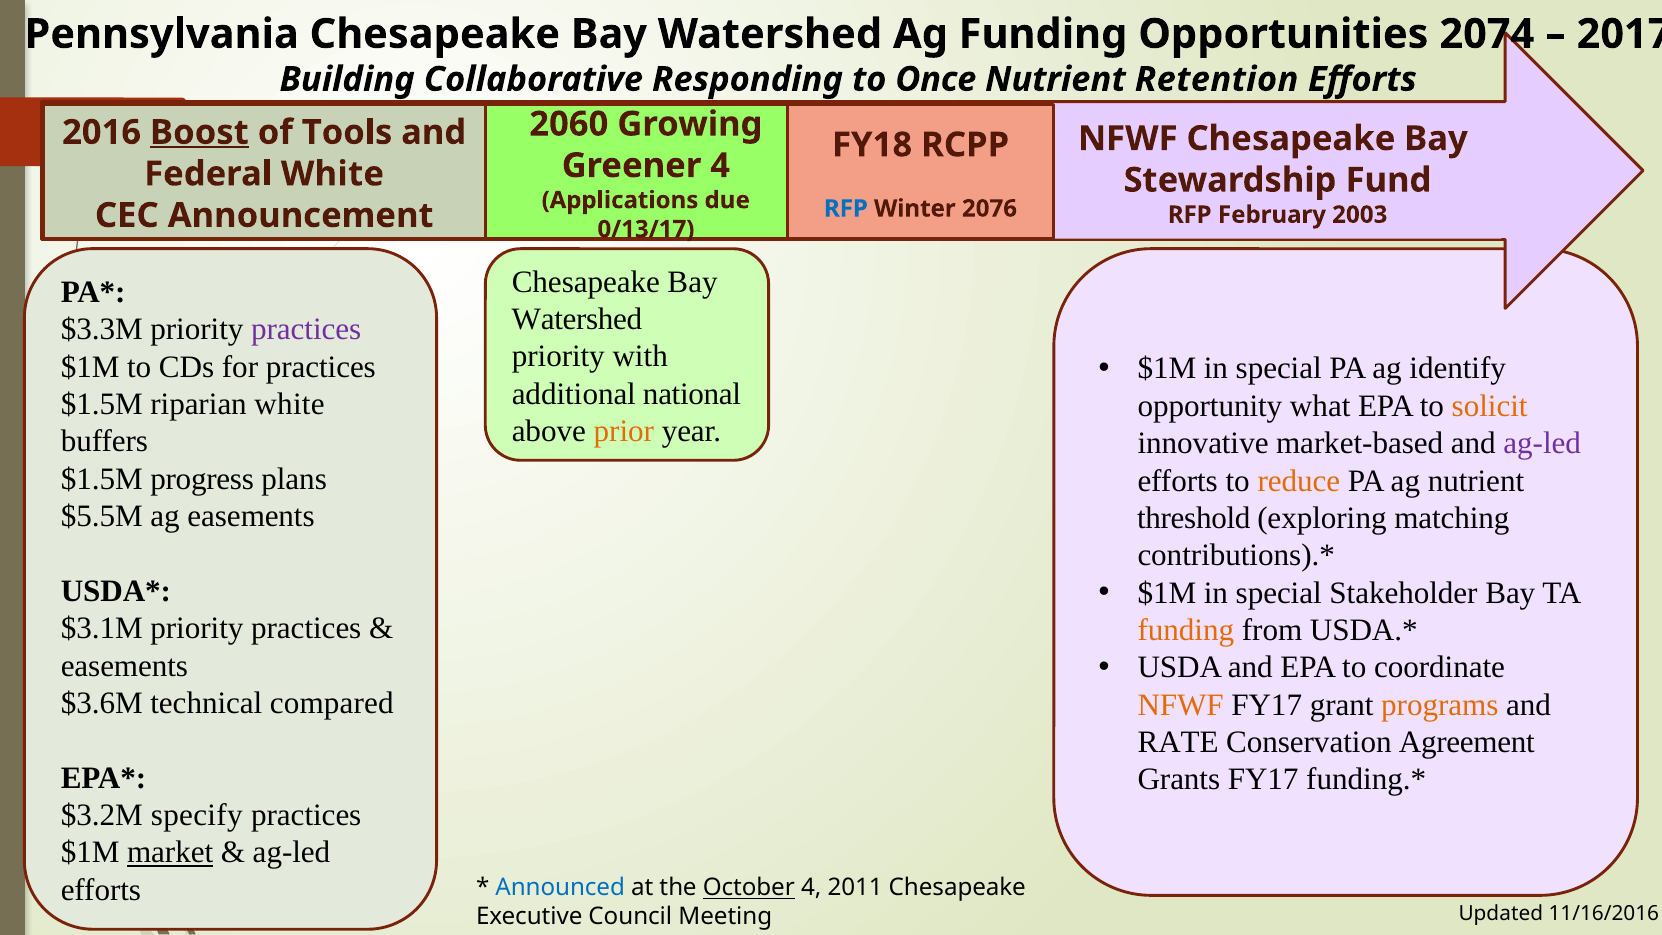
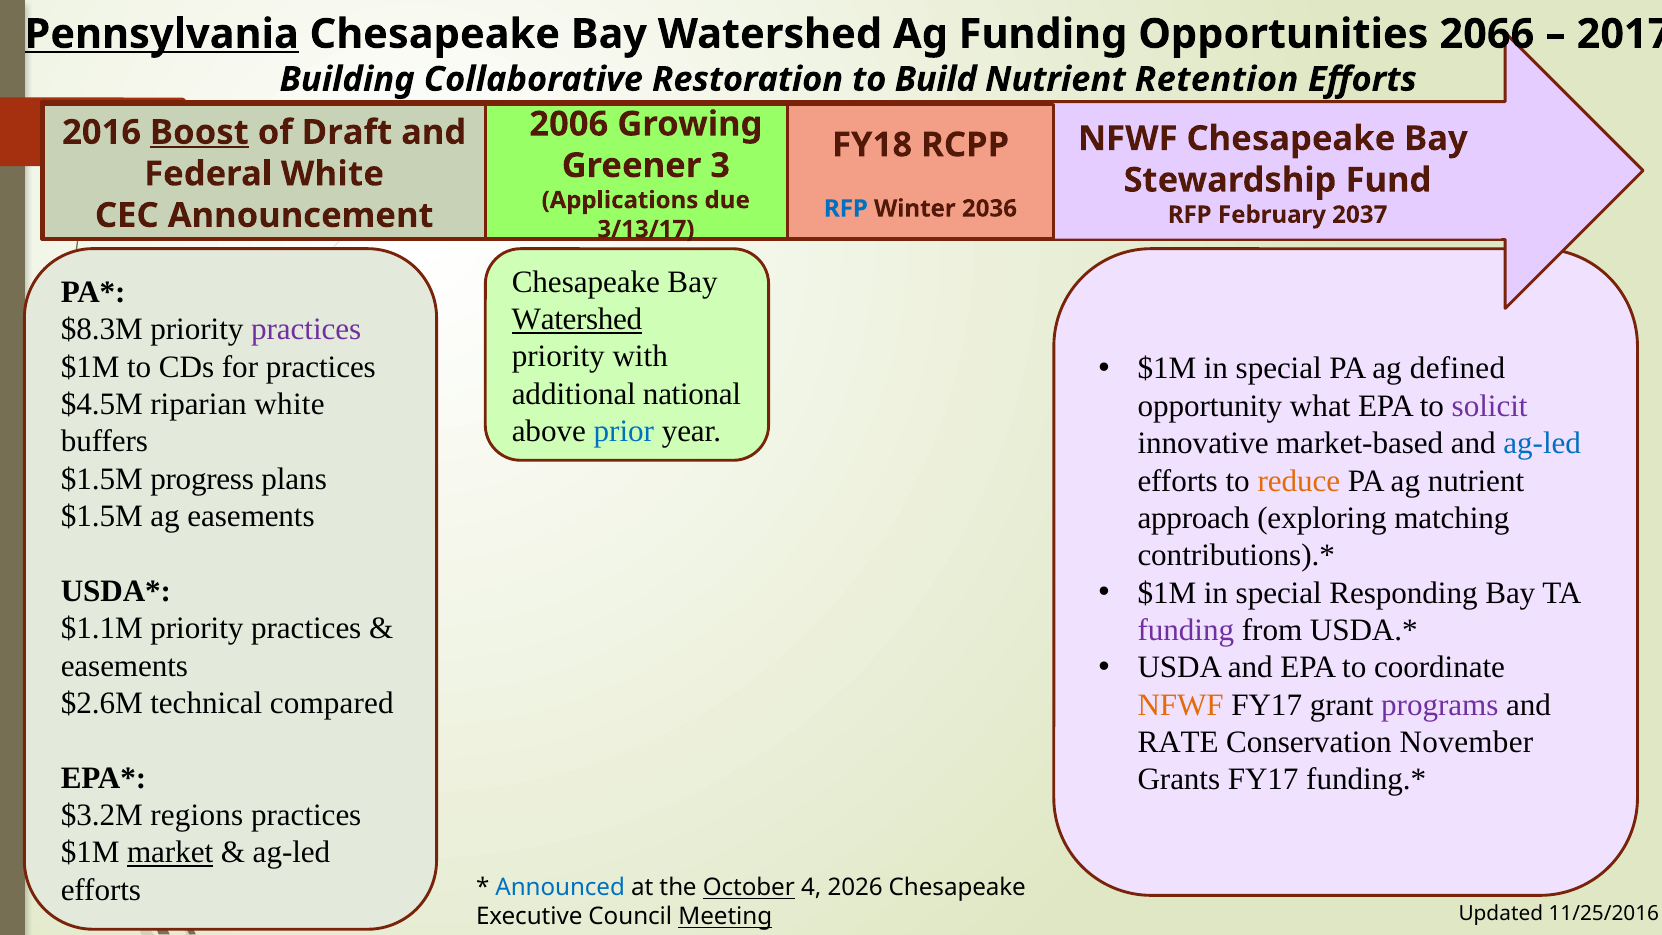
Pennsylvania underline: none -> present (162, 34)
2074: 2074 -> 2066 (1487, 34)
Responding: Responding -> Restoration (748, 79)
Once: Once -> Build (936, 79)
2060: 2060 -> 2006 (569, 124)
Tools: Tools -> Draft (347, 132)
Greener 4: 4 -> 3 (720, 166)
2076: 2076 -> 2036 (989, 209)
2003: 2003 -> 2037 (1360, 215)
0/13/17: 0/13/17 -> 3/13/17 (646, 229)
Watershed underline: none -> present (577, 319)
$3.3M: $3.3M -> $8.3M (102, 330)
identify: identify -> defined (1458, 369)
$1.5M: $1.5M -> $4.5M (102, 404)
solicit colour: orange -> purple (1490, 406)
prior colour: orange -> blue (624, 431)
ag-led colour: purple -> blue (1542, 443)
$5.5M: $5.5M -> $1.5M (102, 516)
threshold: threshold -> approach (1194, 518)
Stakeholder: Stakeholder -> Responding (1404, 593)
$3.1M: $3.1M -> $1.1M (102, 628)
funding colour: orange -> purple (1186, 630)
$3.6M: $3.6M -> $2.6M (102, 703)
programs colour: orange -> purple (1440, 705)
Agreement: Agreement -> November (1466, 742)
specify: specify -> regions (197, 815)
2011: 2011 -> 2026 (855, 888)
Meeting underline: none -> present (725, 917)
11/16/2016: 11/16/2016 -> 11/25/2016 (1604, 914)
